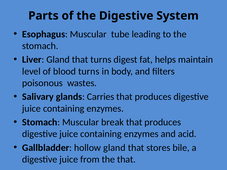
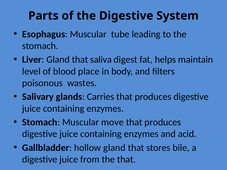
that turns: turns -> saliva (101, 60)
blood turns: turns -> place (89, 71)
break: break -> move (112, 122)
